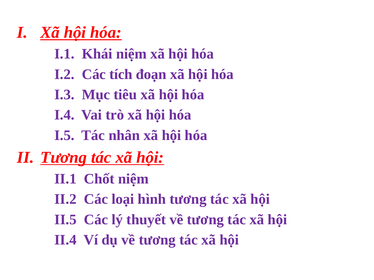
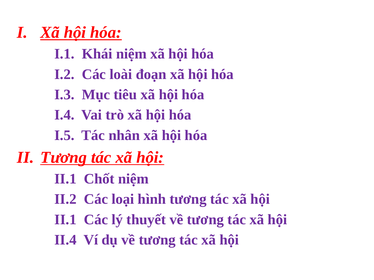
tích: tích -> loài (121, 74)
II.5: II.5 -> II.1 (65, 220)
